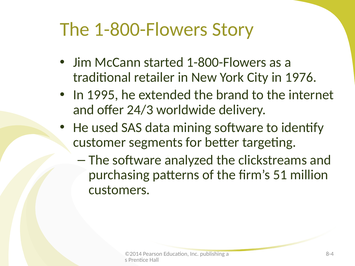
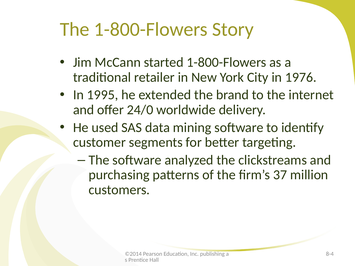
24/3: 24/3 -> 24/0 (140, 110)
51: 51 -> 37 (280, 175)
